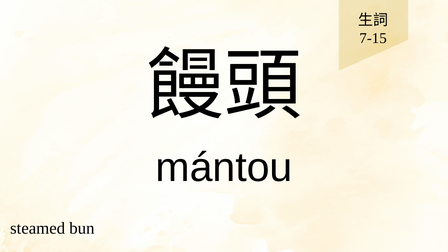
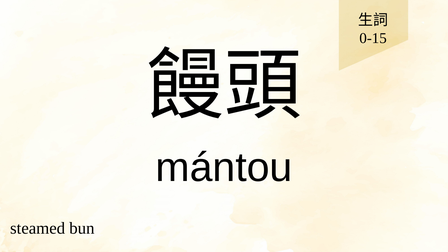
7-15: 7-15 -> 0-15 (373, 38)
